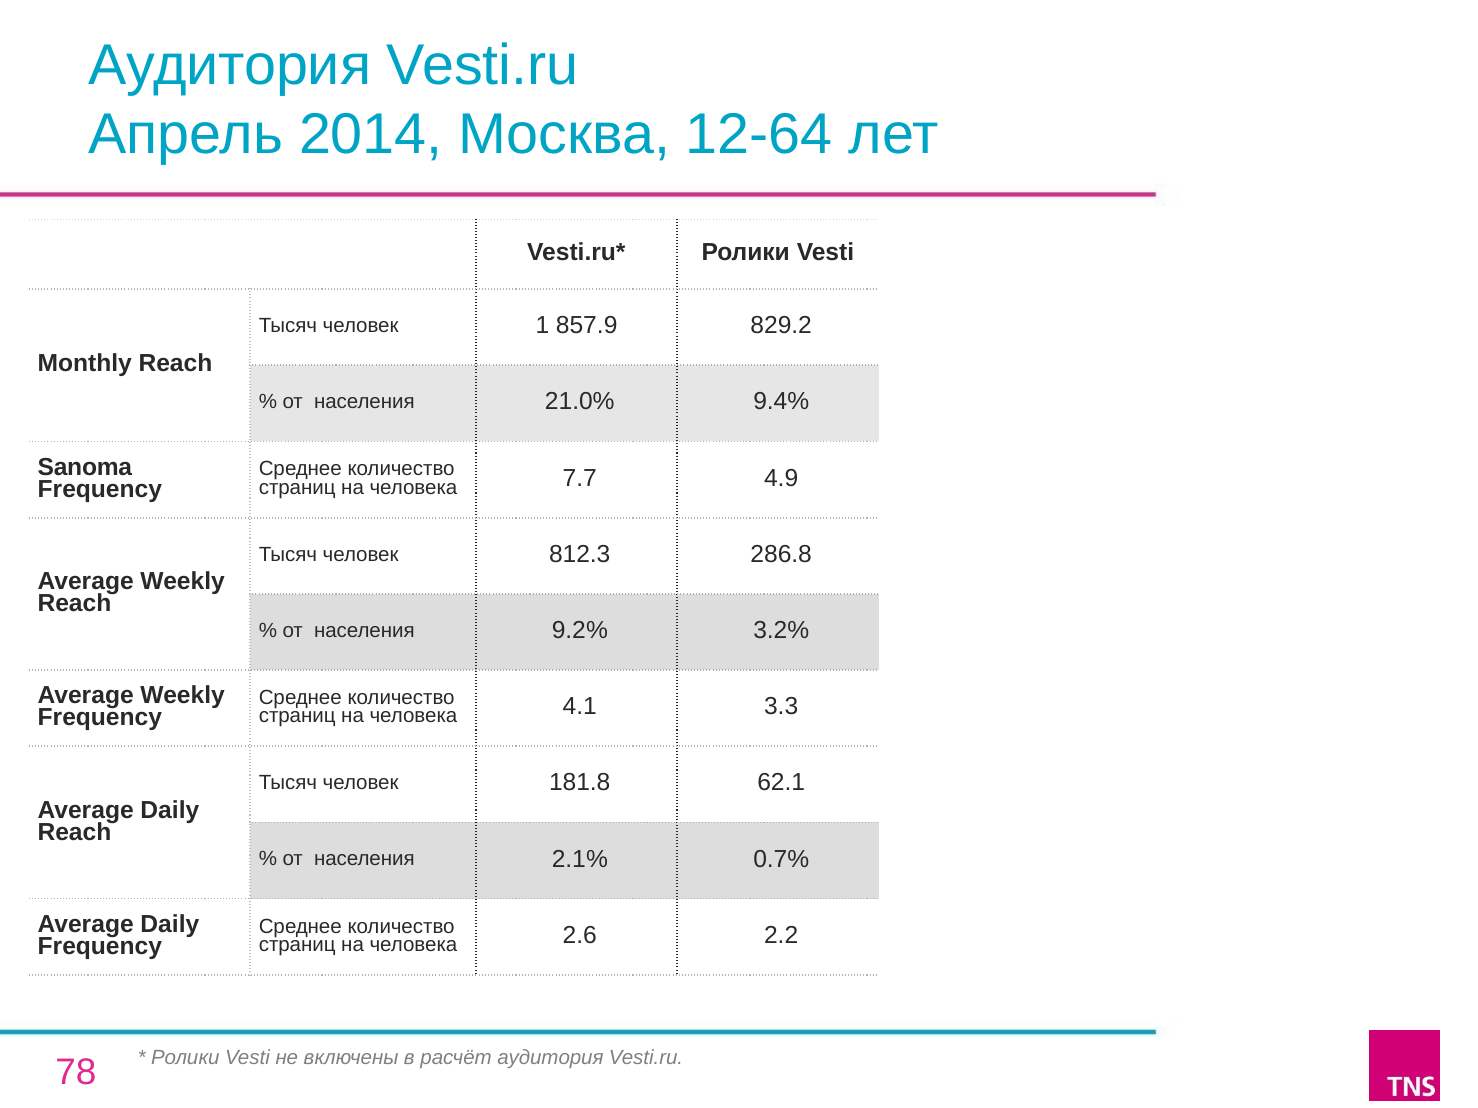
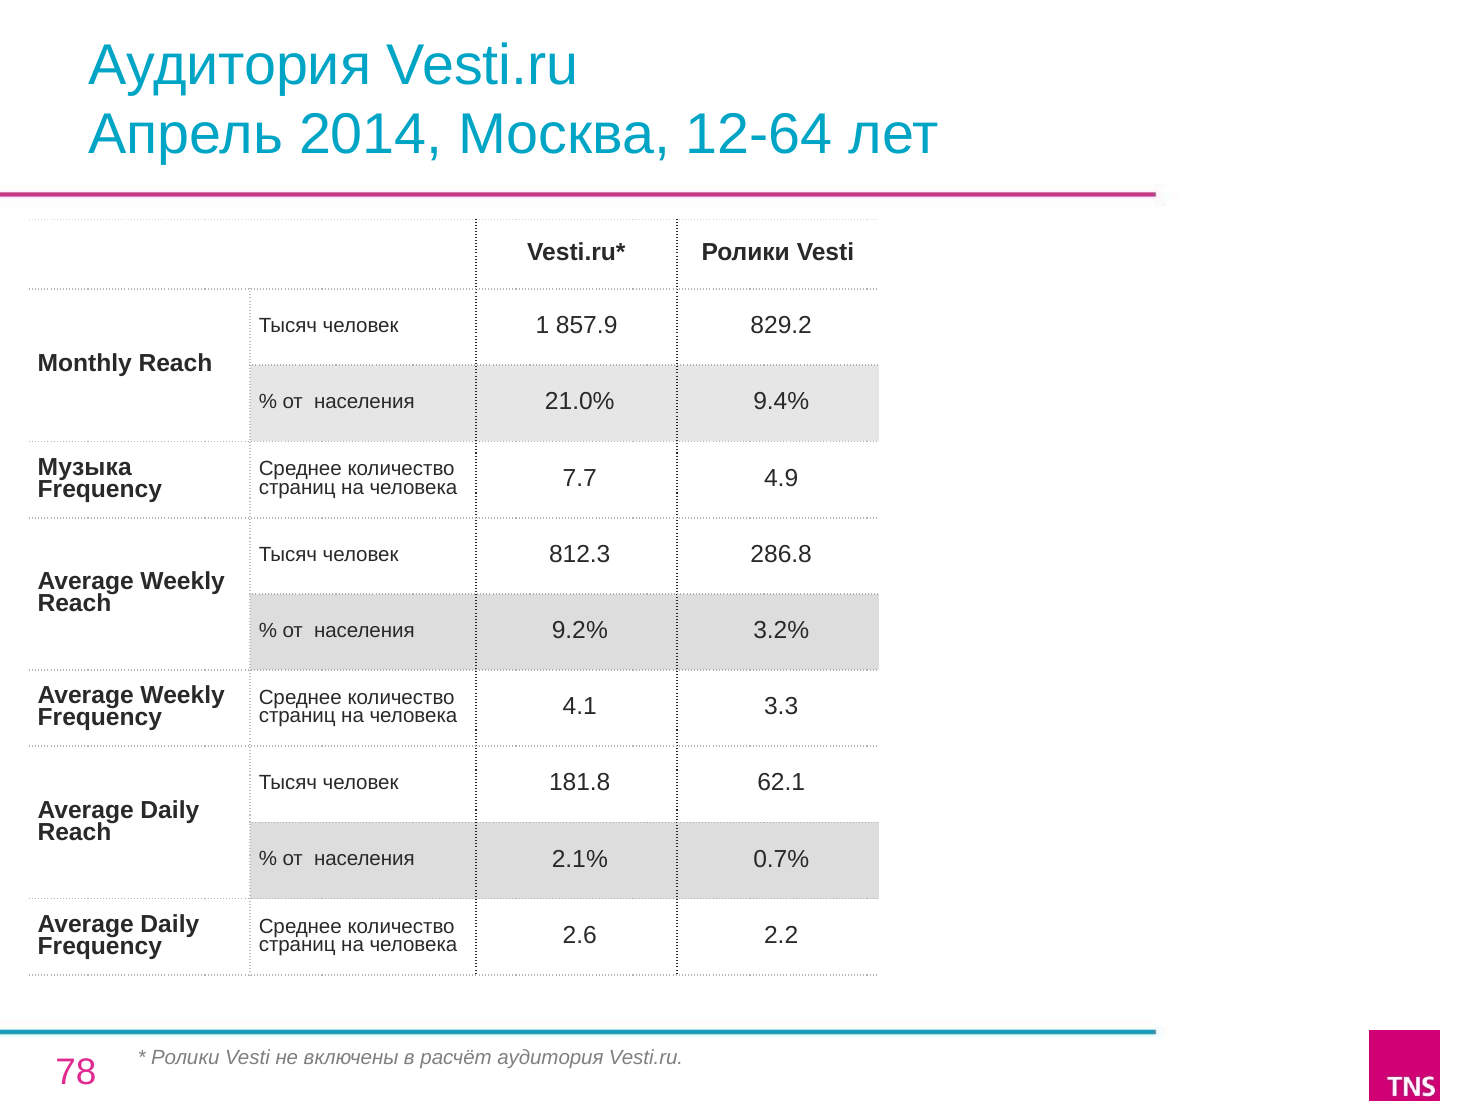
Sanoma: Sanoma -> Музыка (85, 467)
